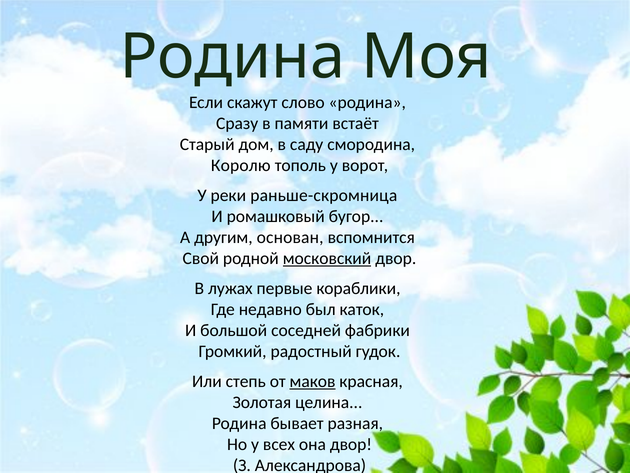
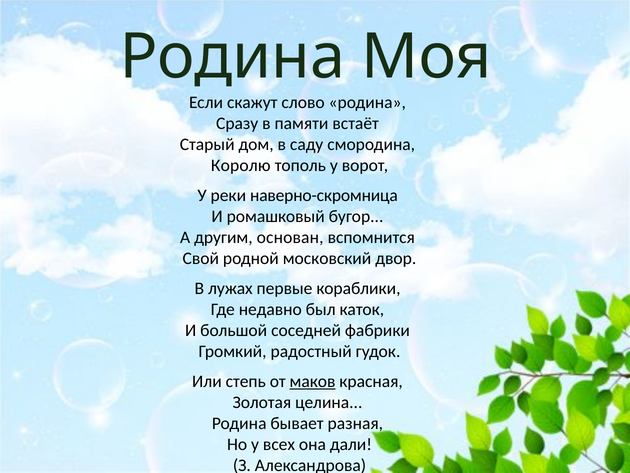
раньше-скромница: раньше-скромница -> наверно-скромница (324, 195)
московский underline: present -> none (327, 258)
она двор: двор -> дали (351, 444)
